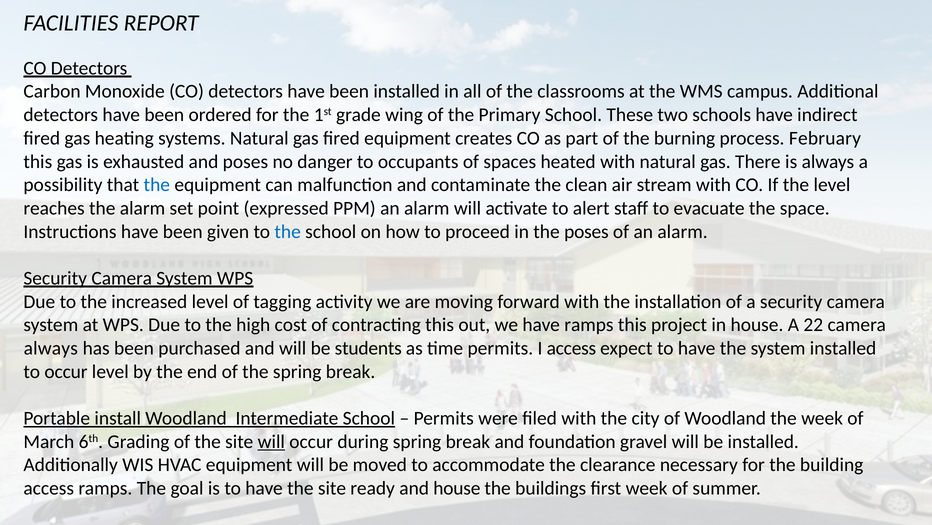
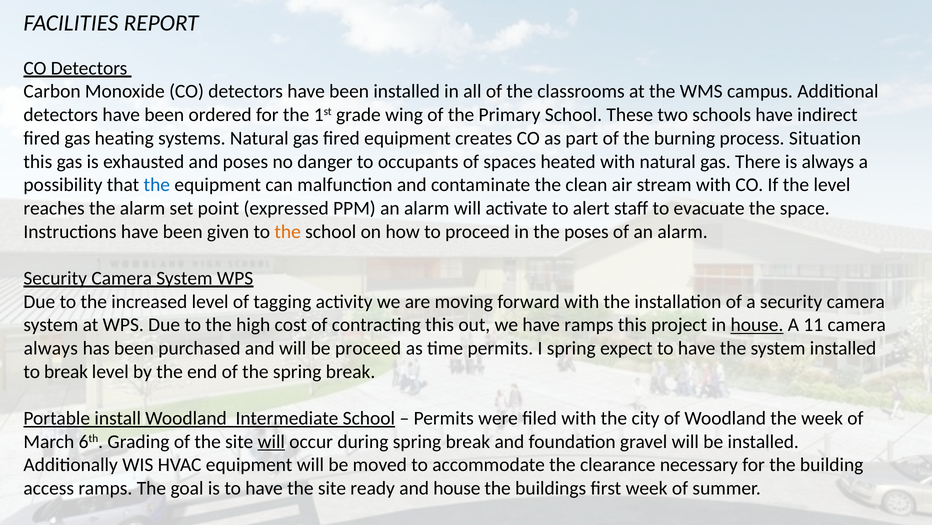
February: February -> Situation (825, 138)
the colour: blue -> orange (288, 231)
house underline: none -> present (757, 325)
22: 22 -> 11 (813, 325)
be students: students -> proceed (368, 348)
I access: access -> spring (571, 348)
to occur: occur -> break (66, 371)
